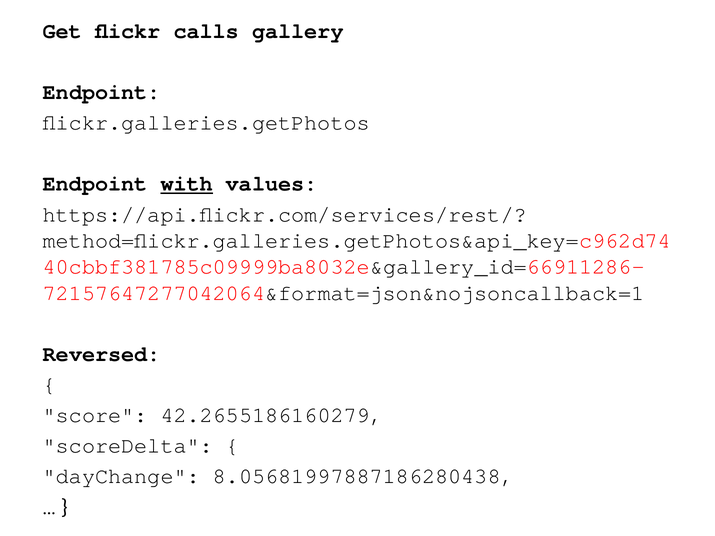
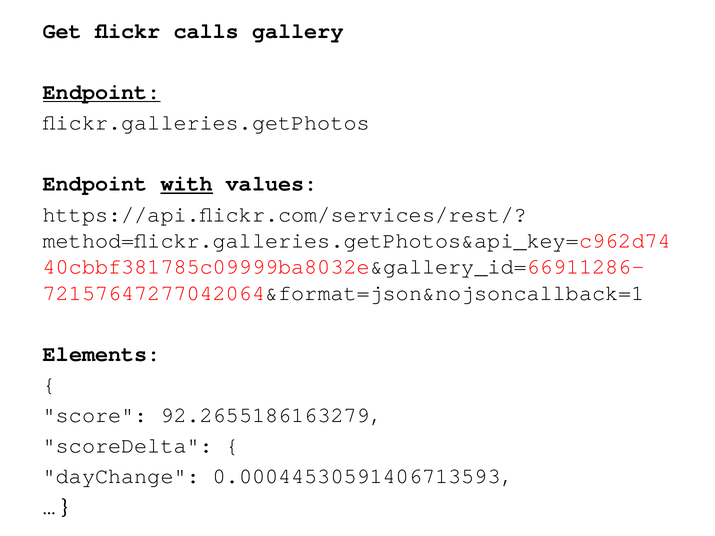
Endpoint underline: none -> present (102, 92)
Reversed: Reversed -> Elements (102, 354)
42.2655186160279: 42.2655186160279 -> 92.2655186163279 (272, 415)
8.05681997887186280438: 8.05681997887186280438 -> 0.00044530591406713593 (363, 476)
